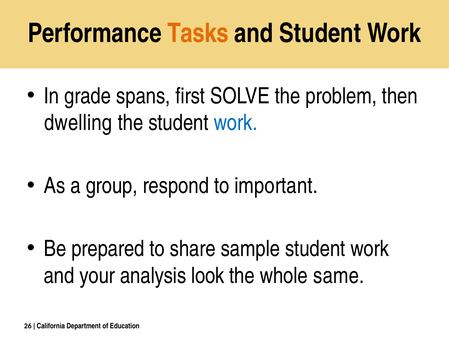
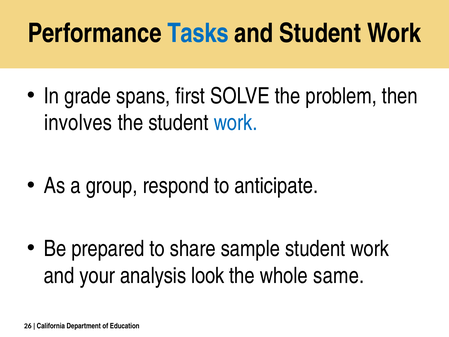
Tasks colour: orange -> blue (198, 33)
dwelling: dwelling -> involves (78, 123)
important: important -> anticipate (276, 186)
